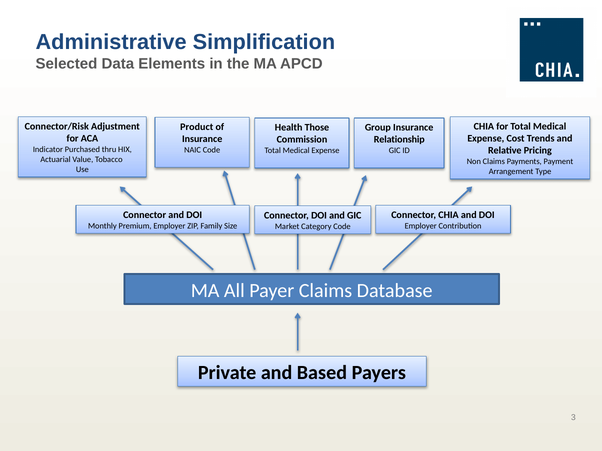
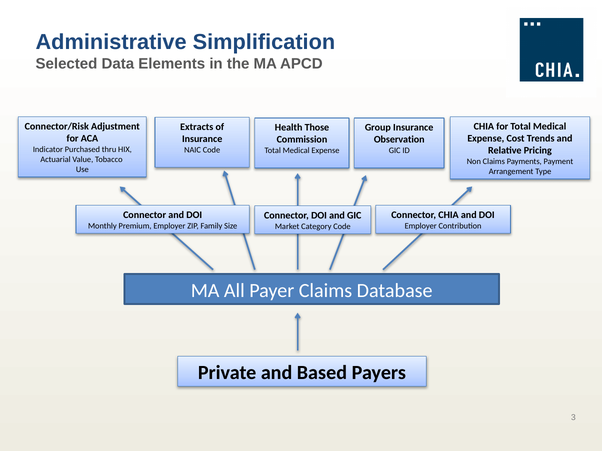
Product: Product -> Extracts (197, 127)
Relationship: Relationship -> Observation (399, 140)
